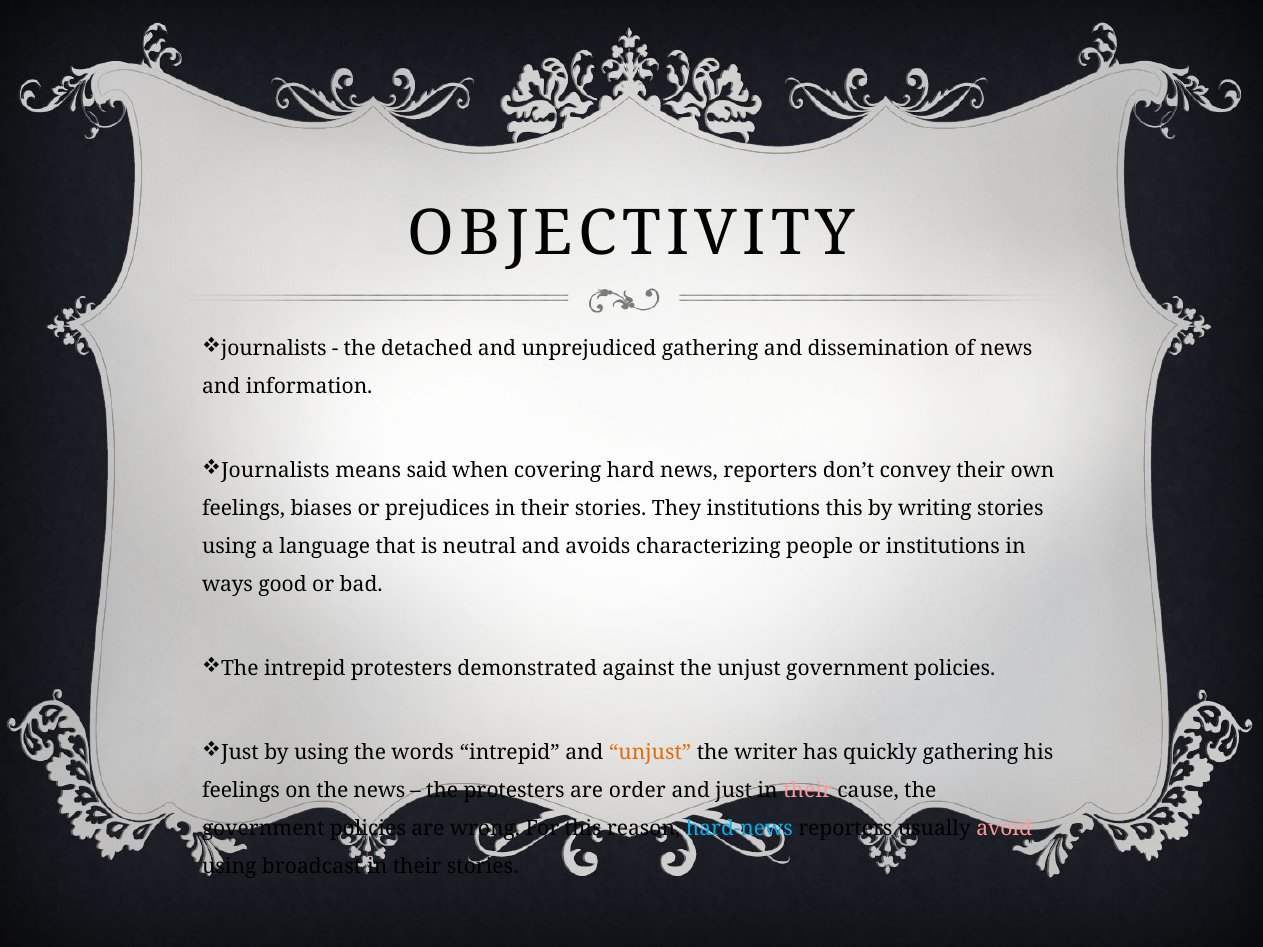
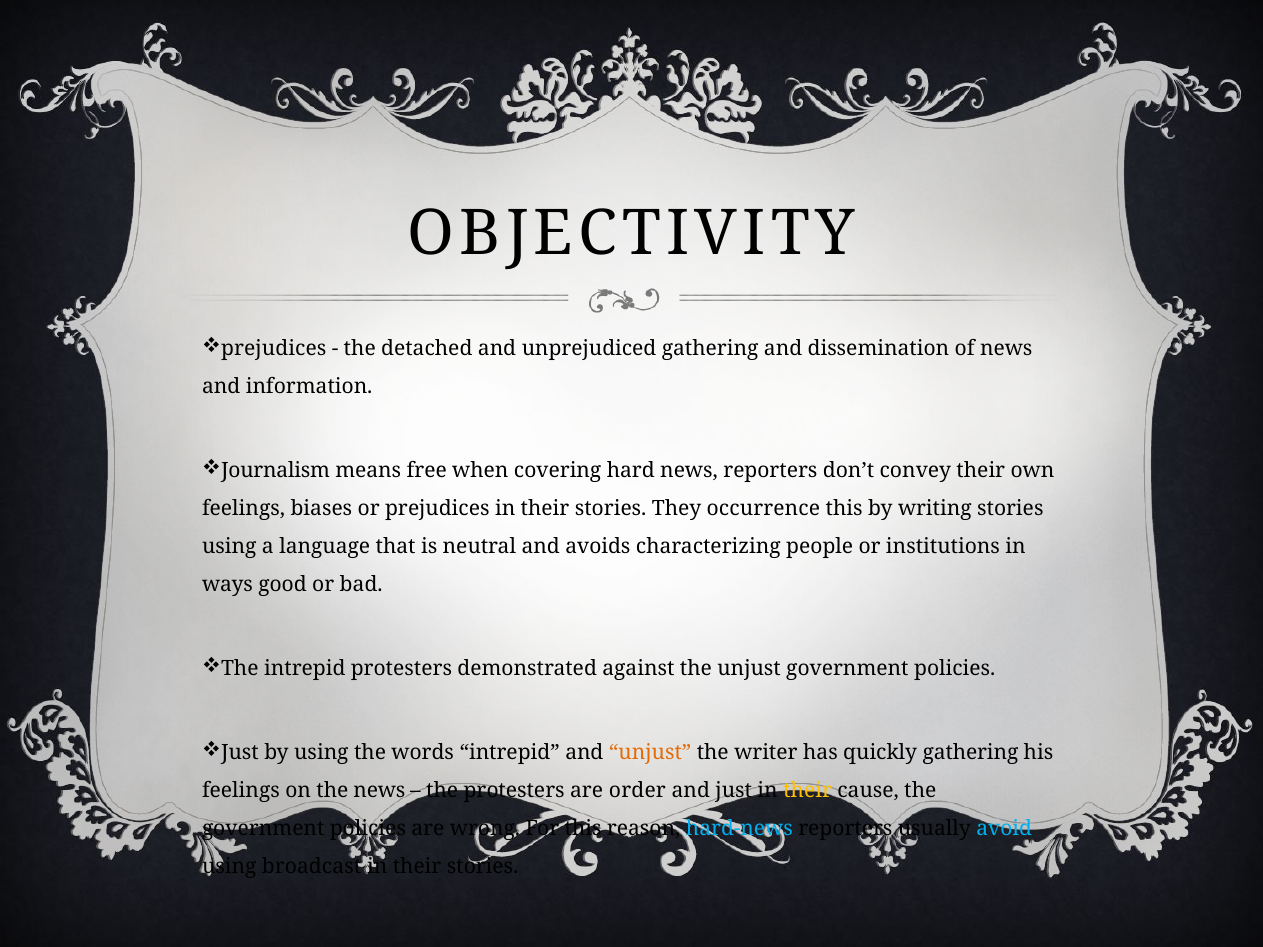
journalists: journalists -> prejudices (274, 349)
Journalists: Journalists -> Journalism (276, 471)
said: said -> free (427, 471)
They institutions: institutions -> occurrence (763, 509)
their colour: pink -> yellow (808, 791)
avoid colour: pink -> light blue (1004, 829)
